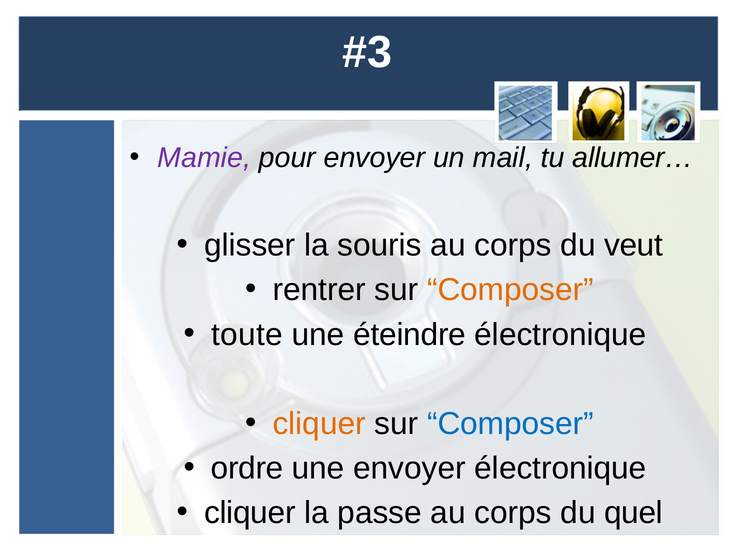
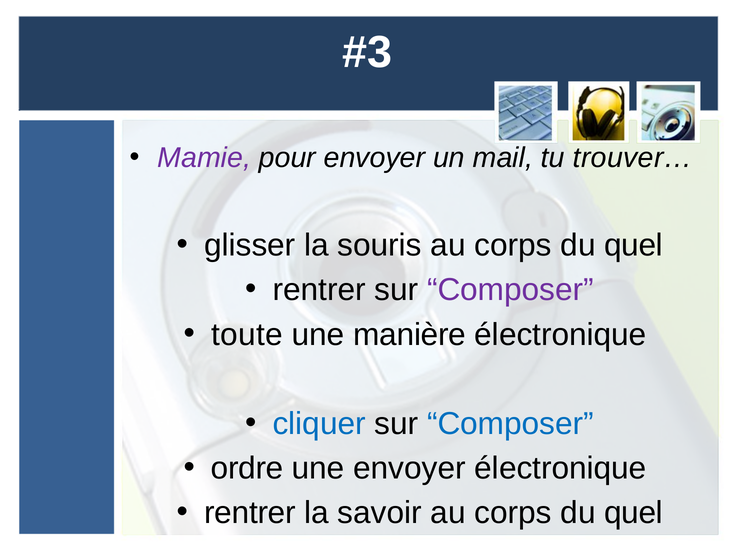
allumer…: allumer… -> trouver… (633, 158)
veut: veut -> quel (633, 245)
Composer colour: orange -> purple (510, 290)
éteindre: éteindre -> manière (410, 334)
cliquer colour: orange -> blue (319, 423)
cliquer: cliquer -> rentrer (250, 512)
passe: passe -> savoir (380, 512)
